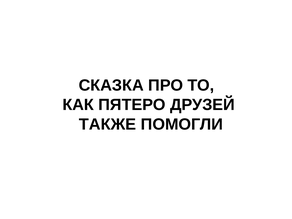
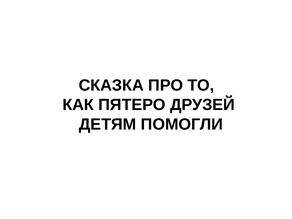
ТАКЖЕ: ТАКЖЕ -> ДЕТЯМ (108, 124)
